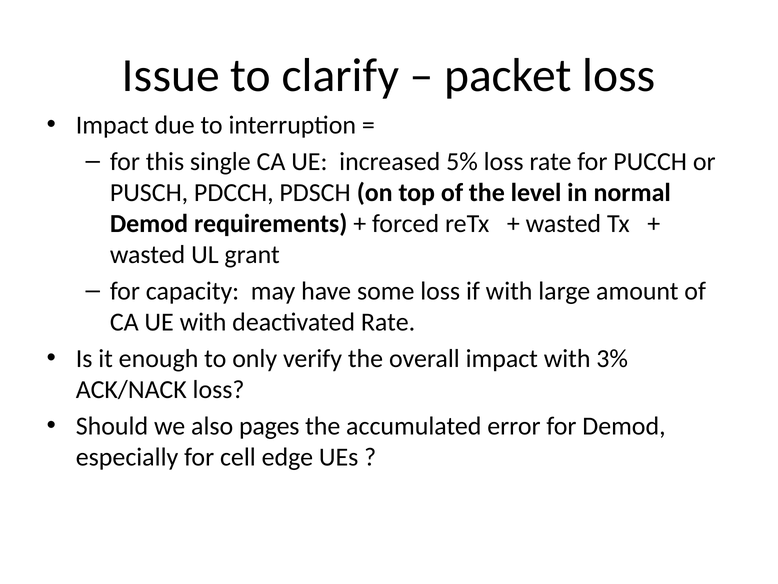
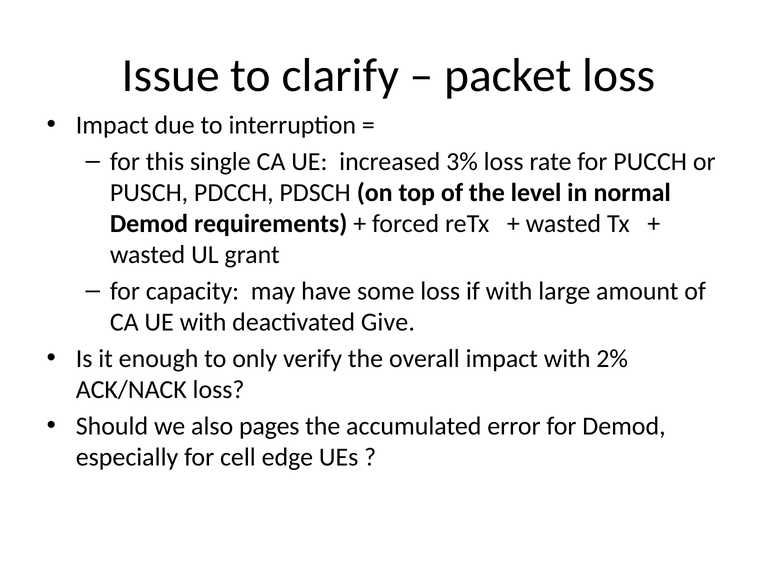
5%: 5% -> 3% (462, 161)
deactivated Rate: Rate -> Give (388, 322)
3%: 3% -> 2% (612, 358)
